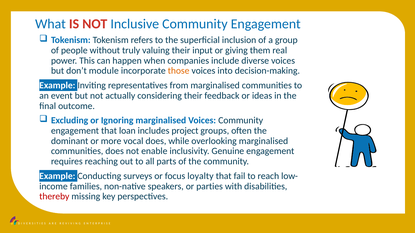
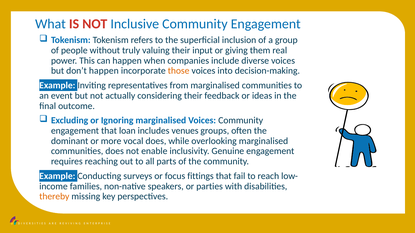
don’t module: module -> happen (104, 71)
project: project -> venues (185, 131)
loyalty: loyalty -> fittings (201, 176)
thereby colour: red -> orange (54, 197)
